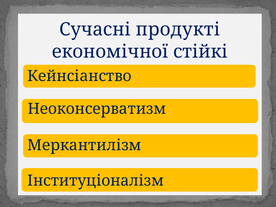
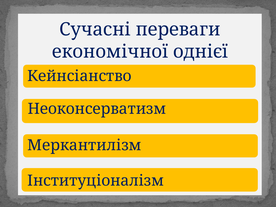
продукті: продукті -> переваги (178, 29)
стійкі: стійкі -> однієї (201, 52)
